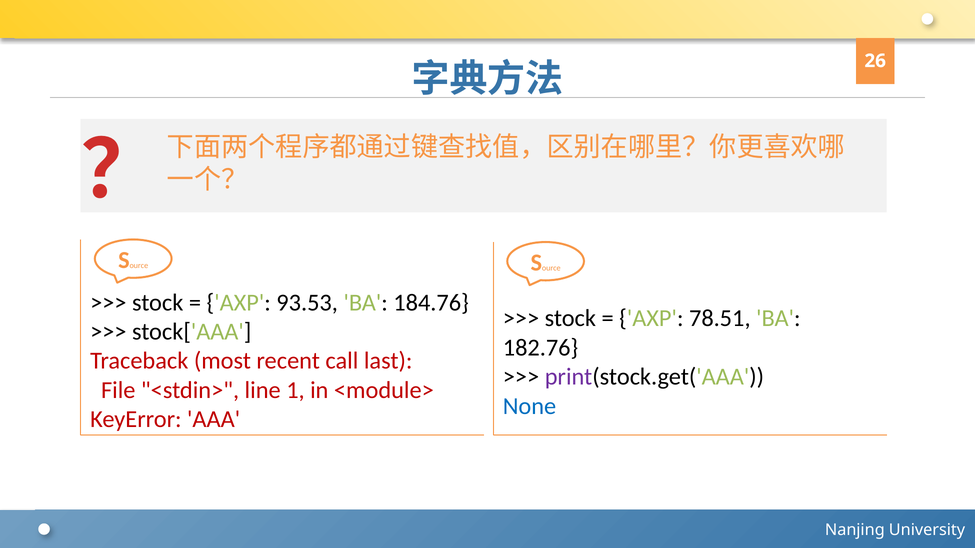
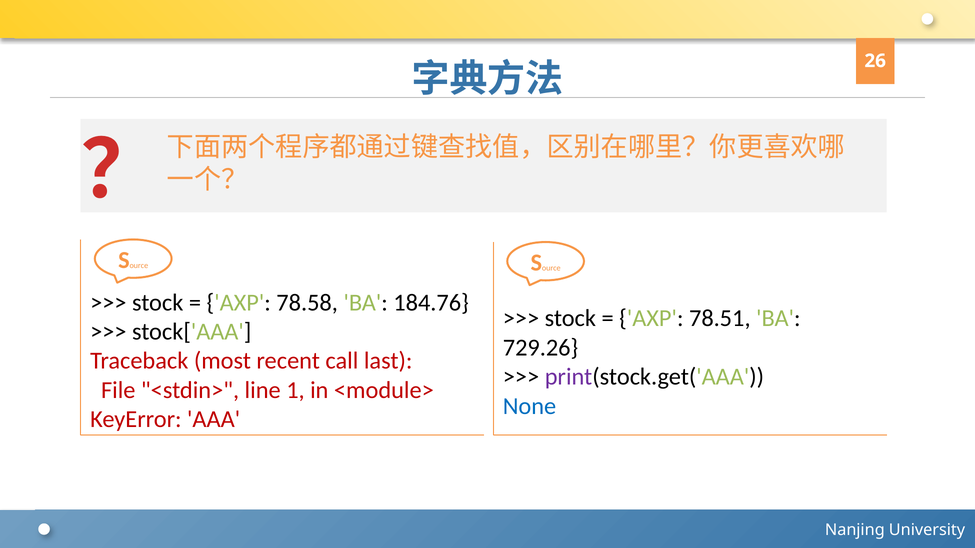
93.53: 93.53 -> 78.58 (307, 303)
182.76: 182.76 -> 729.26 (541, 348)
